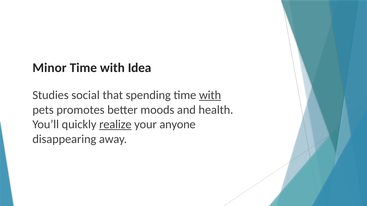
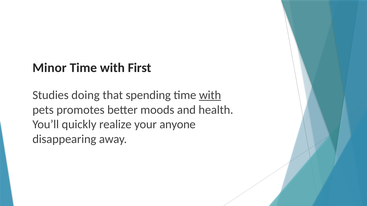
Idea: Idea -> First (140, 68)
social: social -> doing (86, 95)
realize underline: present -> none (115, 125)
